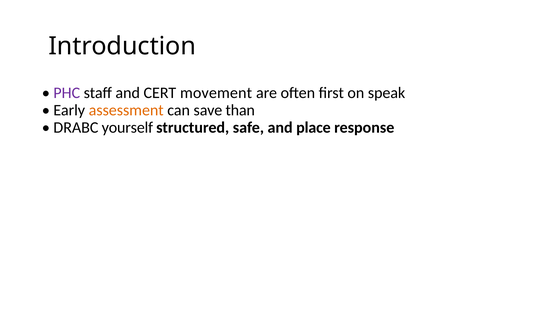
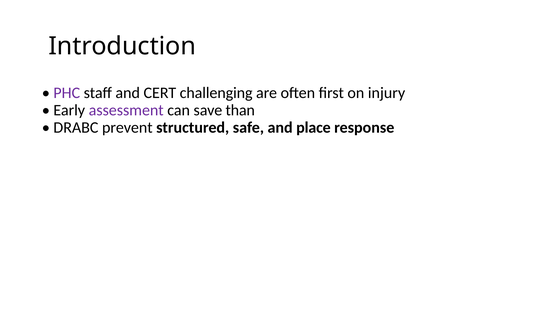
movement: movement -> challenging (216, 93)
speak: speak -> injury (387, 93)
assessment colour: orange -> purple (126, 110)
yourself: yourself -> prevent (127, 127)
